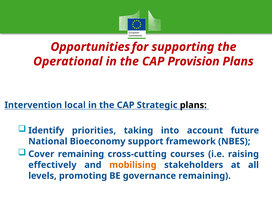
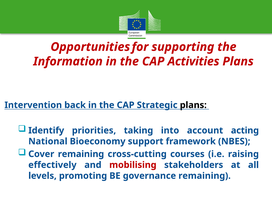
Operational: Operational -> Information (68, 61)
Provision: Provision -> Activities (193, 61)
local: local -> back (75, 105)
future: future -> acting (245, 130)
mobilising colour: orange -> red (133, 165)
